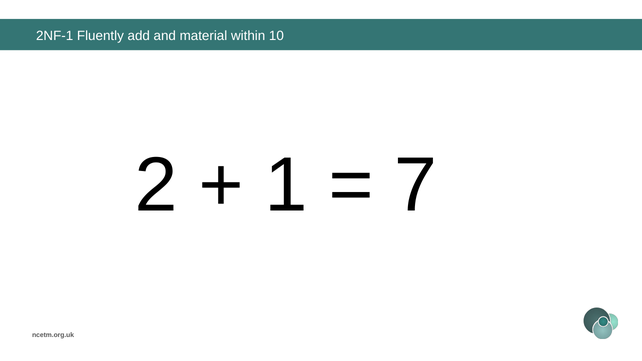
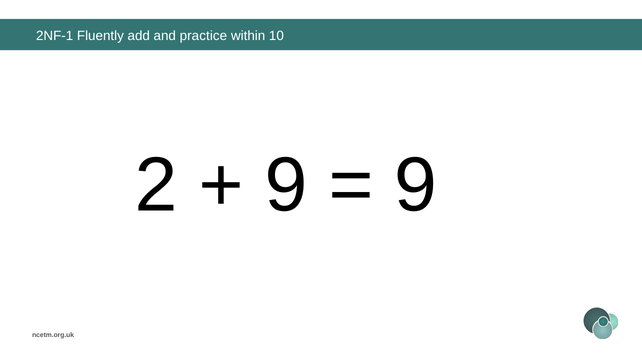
material: material -> practice (203, 36)
1: 1 -> 9 (286, 185)
7: 7 -> 9 (416, 185)
